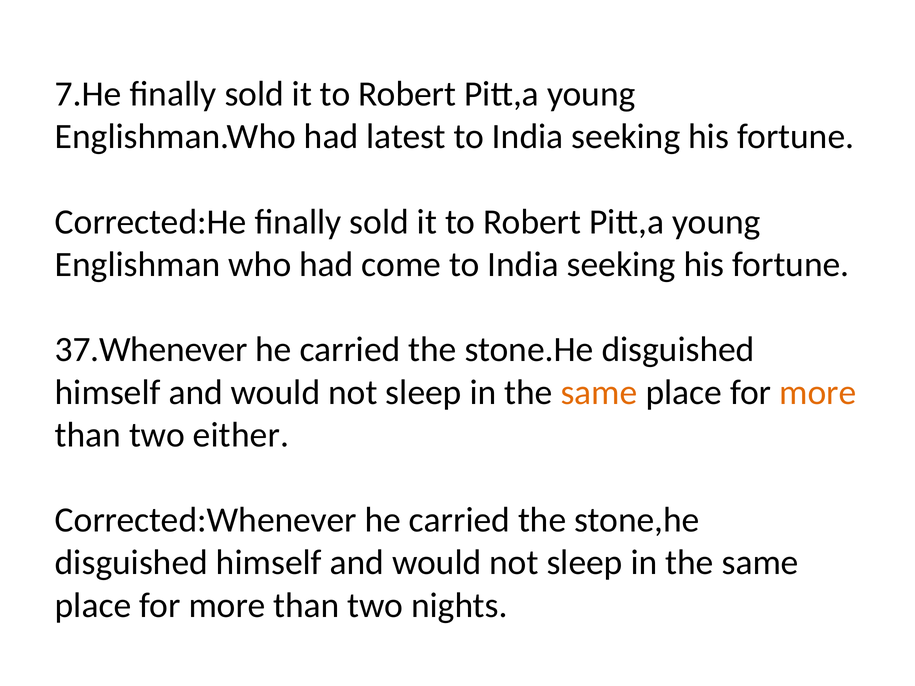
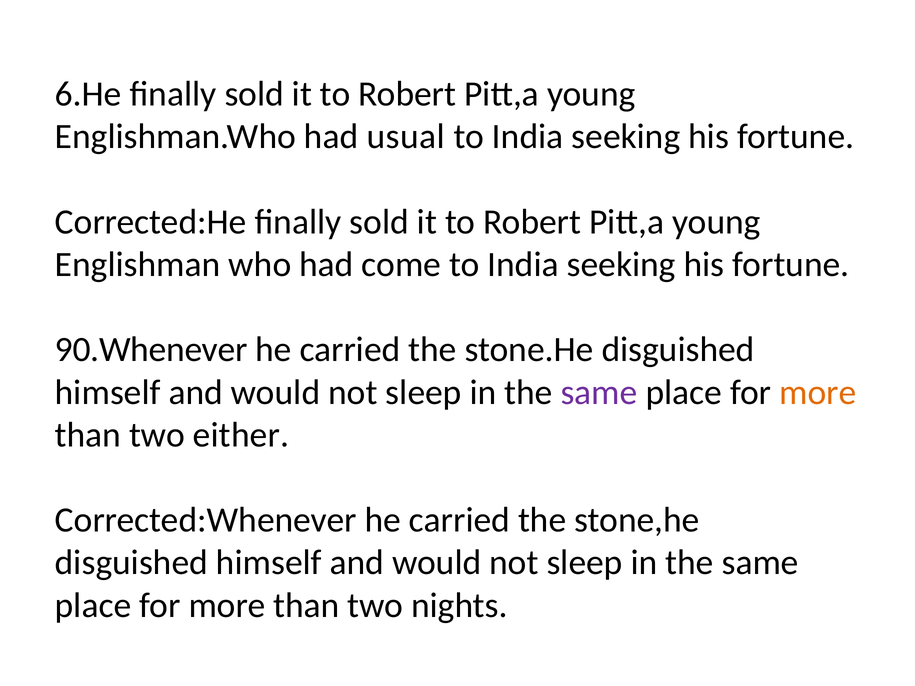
7.He: 7.He -> 6.He (88, 94)
latest: latest -> usual (406, 137)
37.Whenever: 37.Whenever -> 90.Whenever (151, 350)
same colour: orange -> purple (599, 392)
